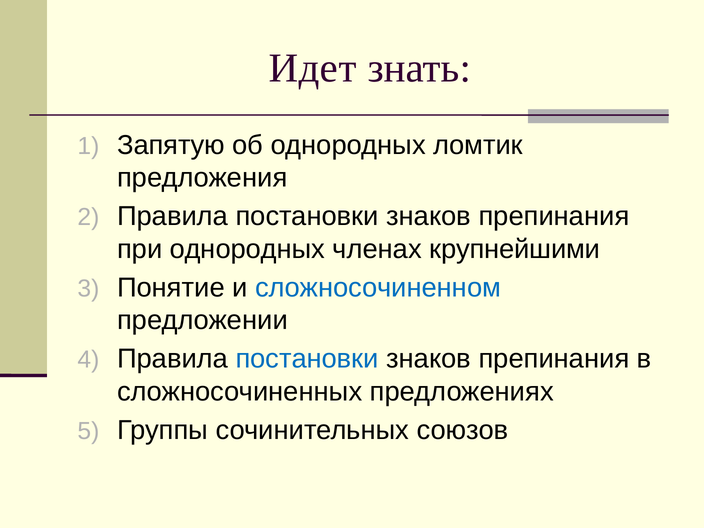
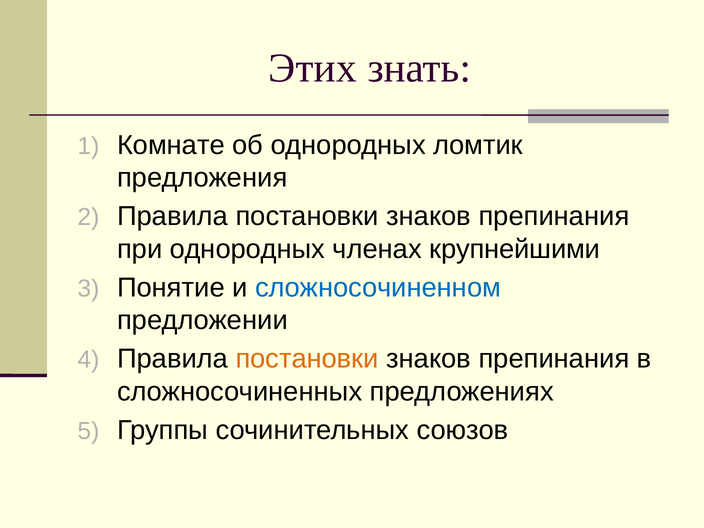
Идет: Идет -> Этих (313, 68)
Запятую: Запятую -> Комнате (171, 145)
постановки colour: blue -> orange (307, 359)
